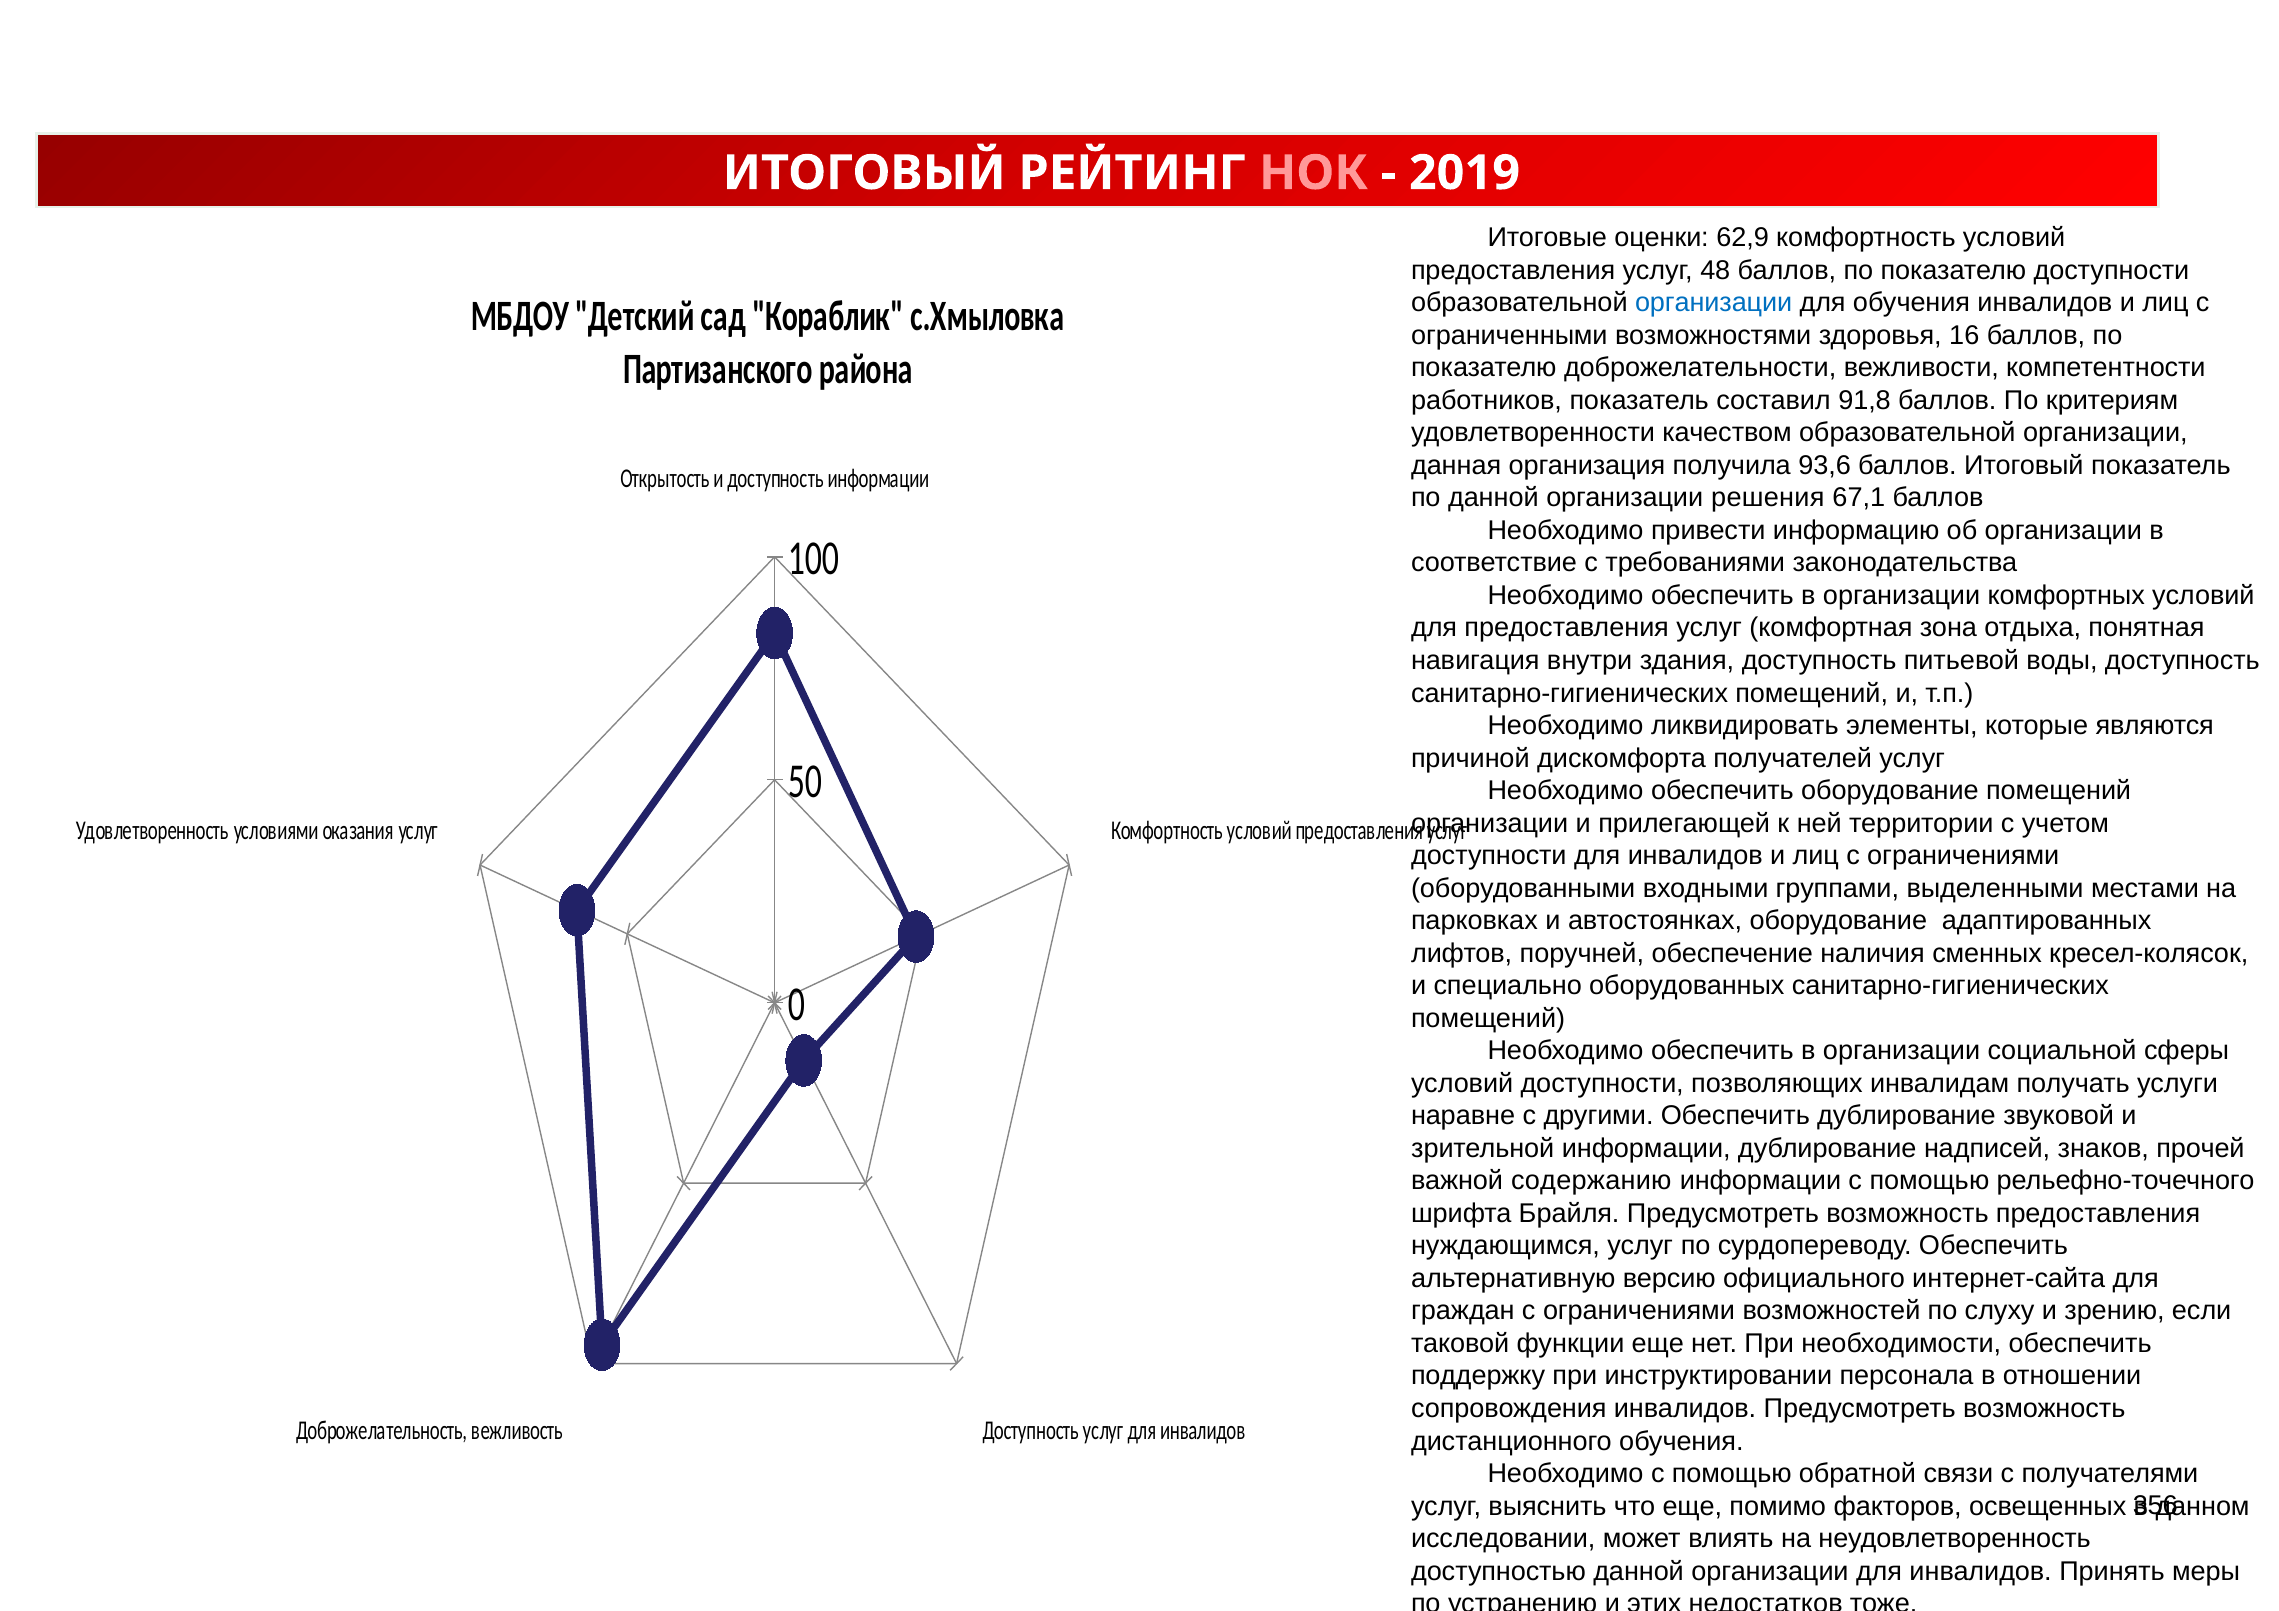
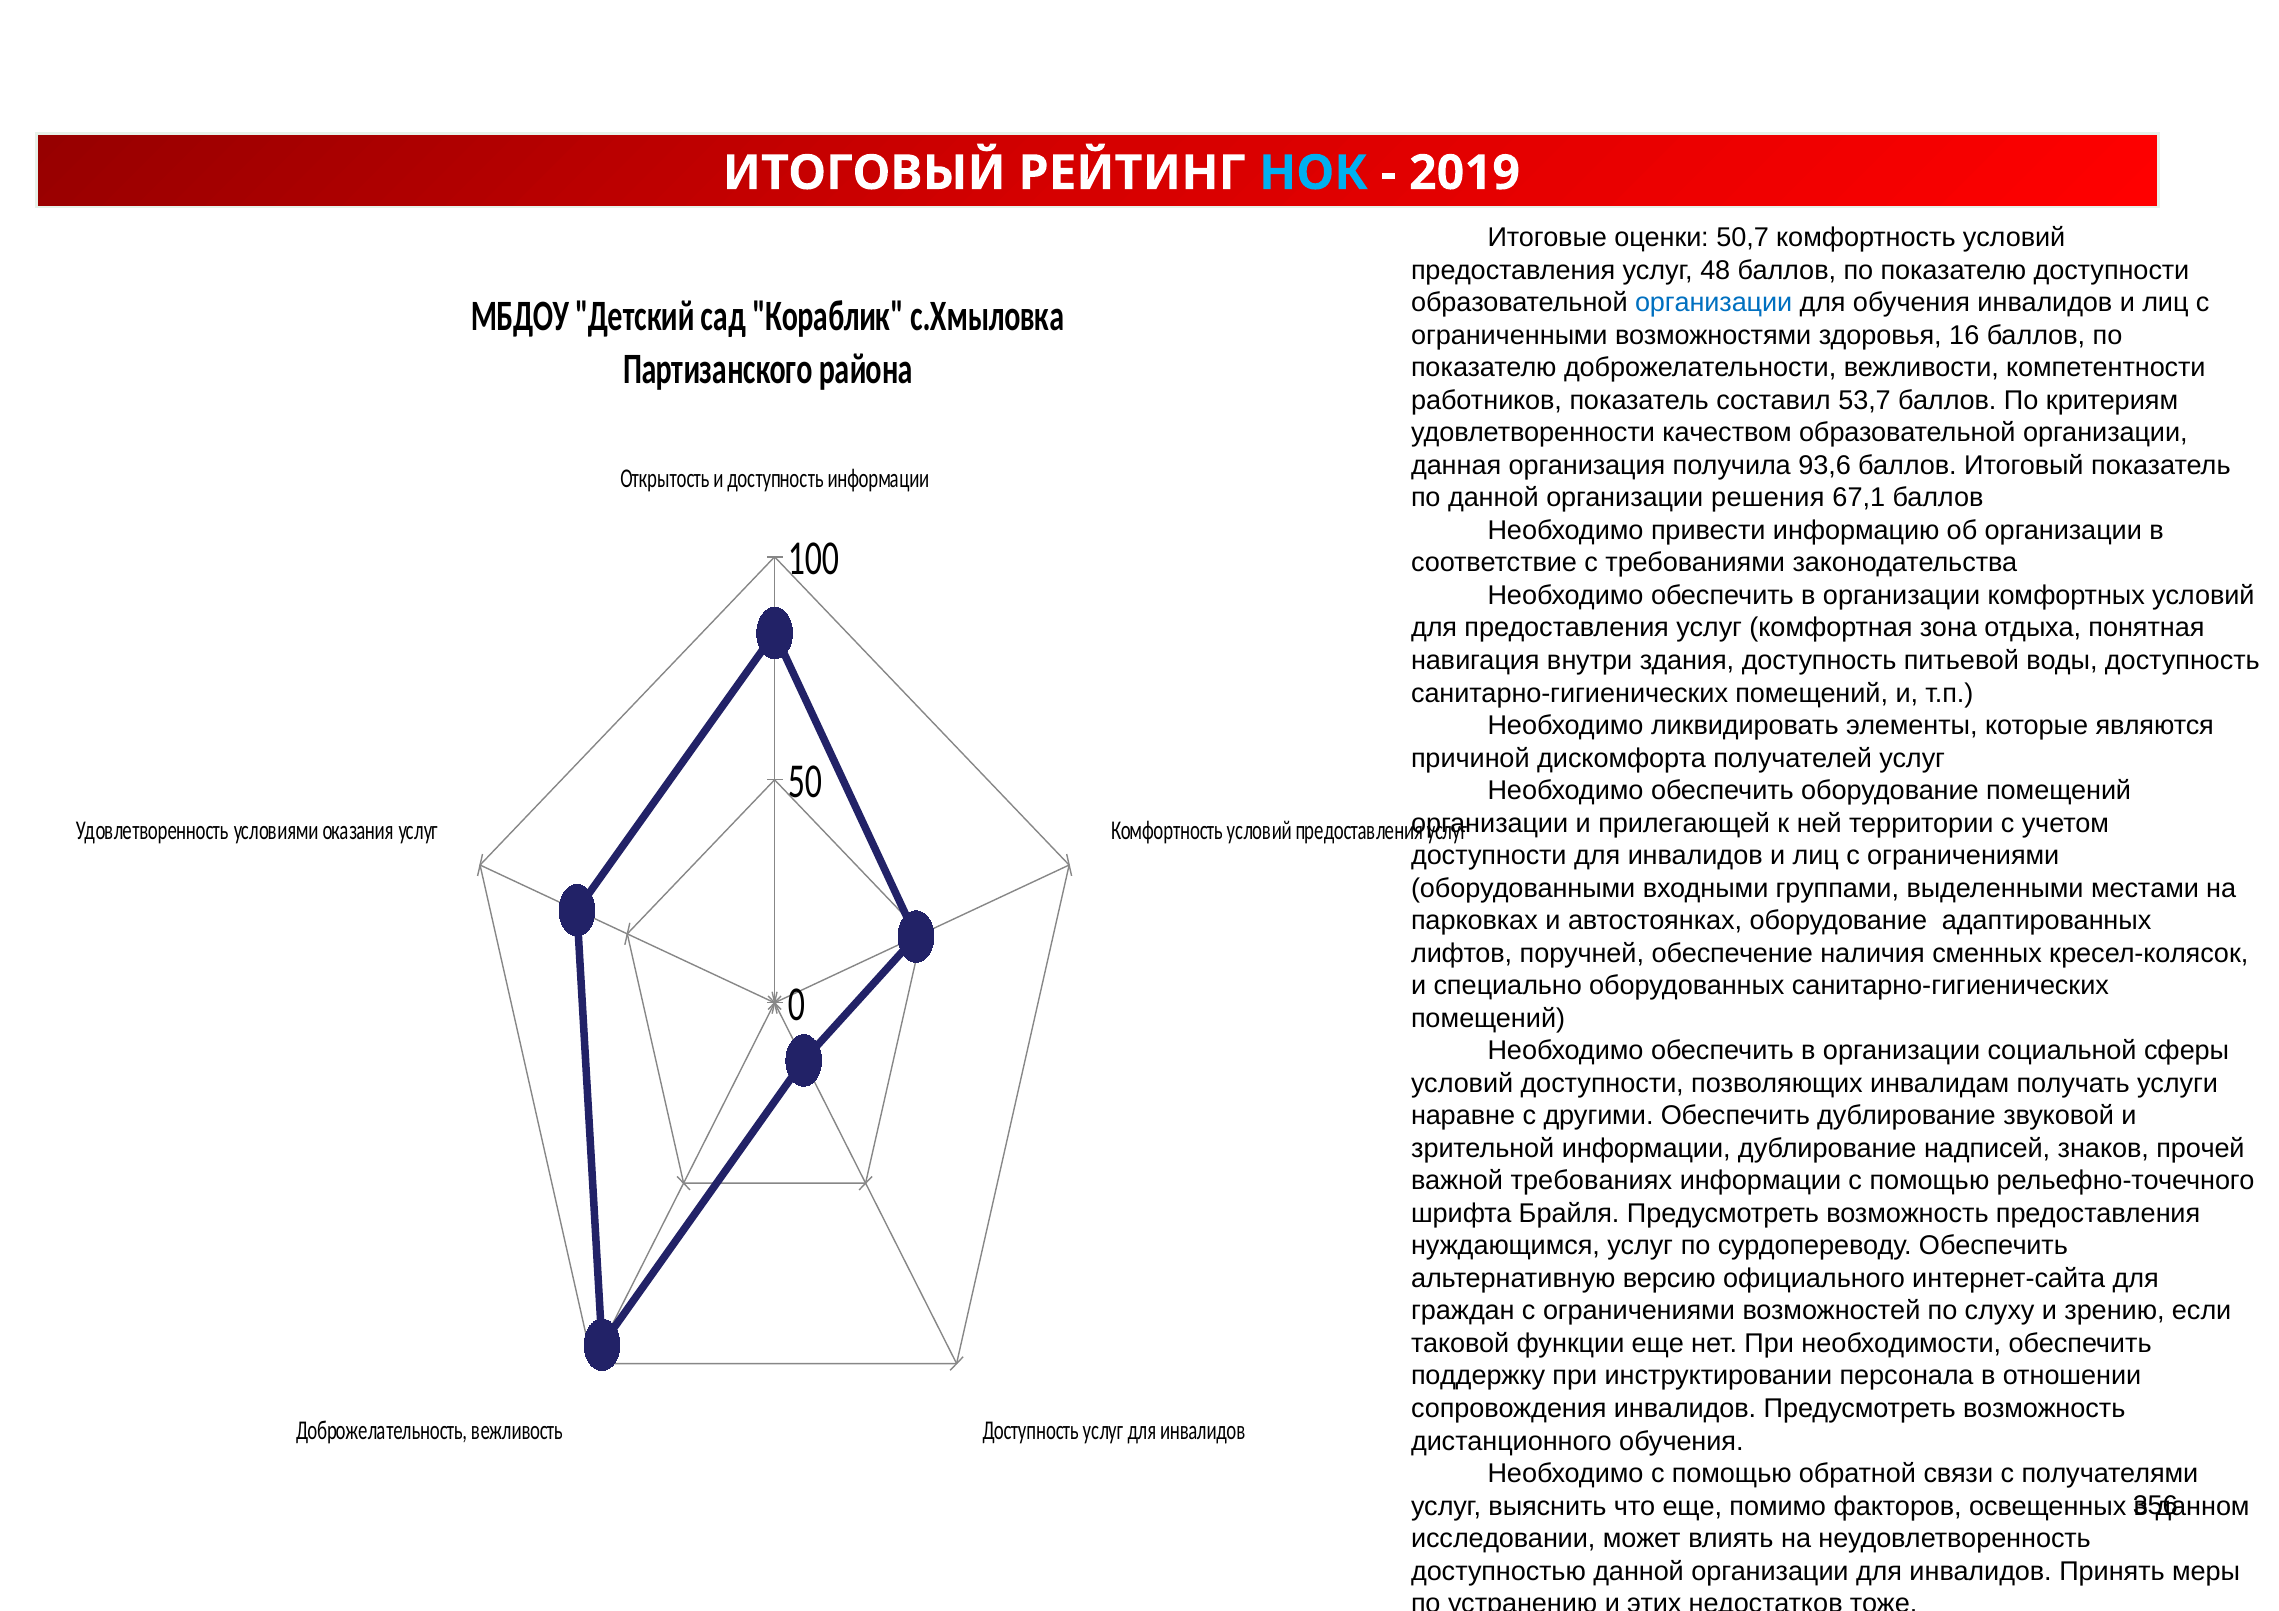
НОК colour: pink -> light blue (1313, 173)
62,9: 62,9 -> 50,7 (1743, 238)
91,8: 91,8 -> 53,7 (1865, 401)
содержанию: содержанию -> требованиях (1591, 1181)
